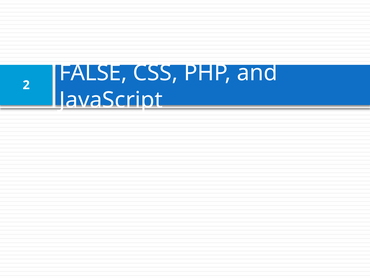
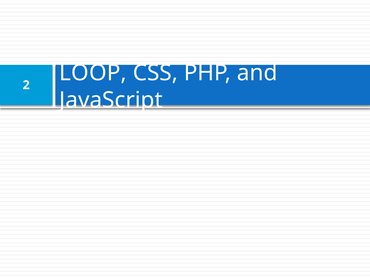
FALSE: FALSE -> LOOP (93, 73)
